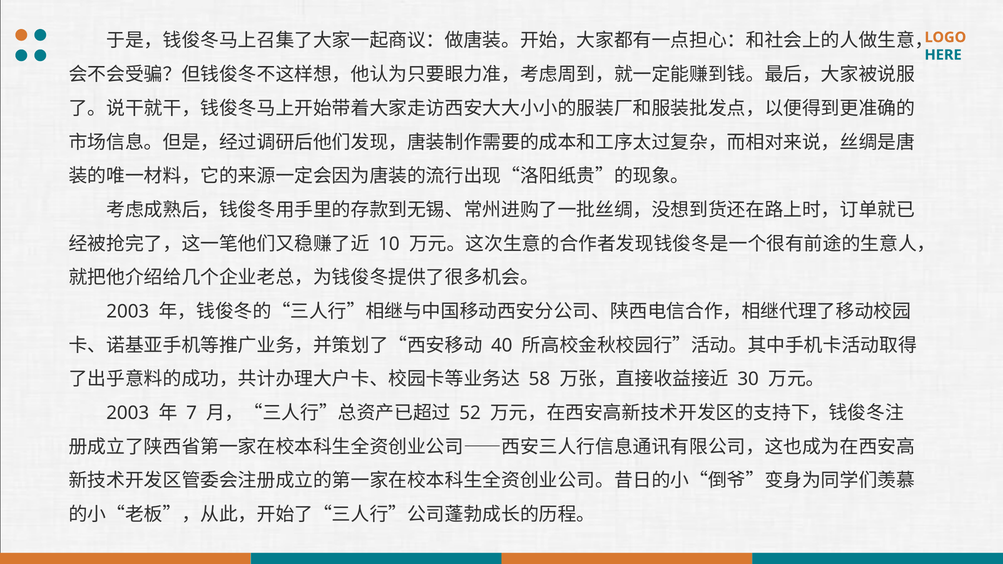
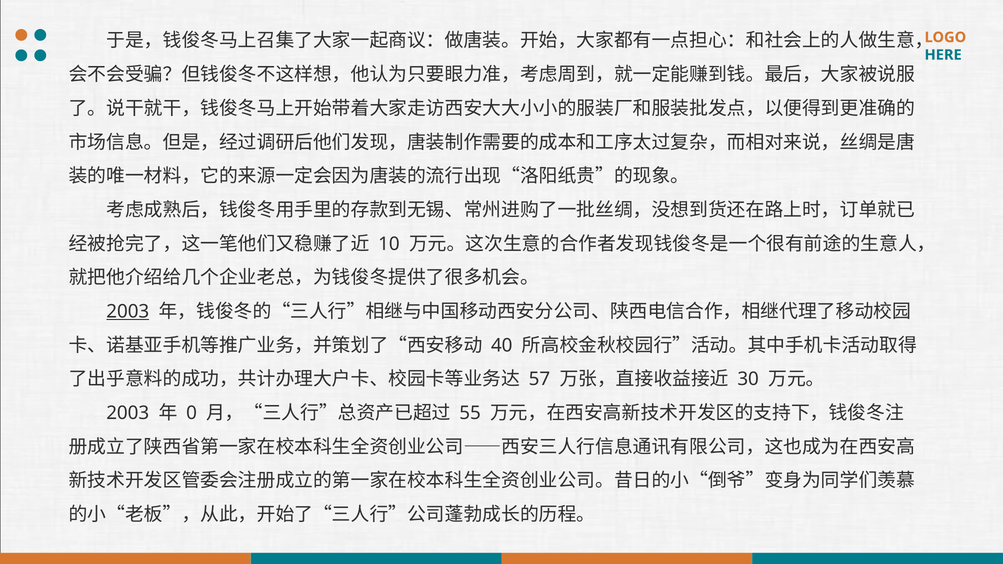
2003 underline: none -> present (128, 312)
58: 58 -> 57 (539, 379)
7: 7 -> 0 (192, 413)
52: 52 -> 55 (470, 413)
